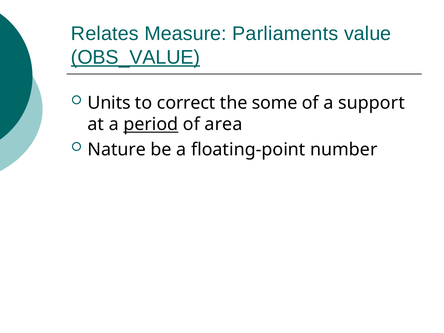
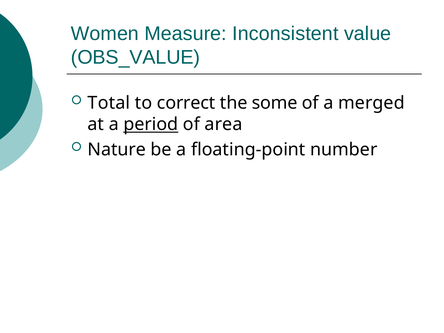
Relates: Relates -> Women (105, 34)
Parliaments: Parliaments -> Inconsistent (285, 34)
OBS_VALUE underline: present -> none (136, 57)
Units: Units -> Total (109, 103)
support: support -> merged (371, 103)
